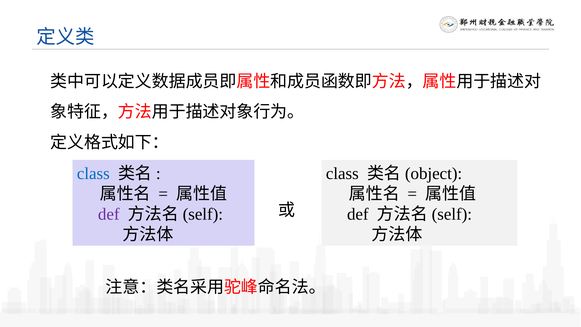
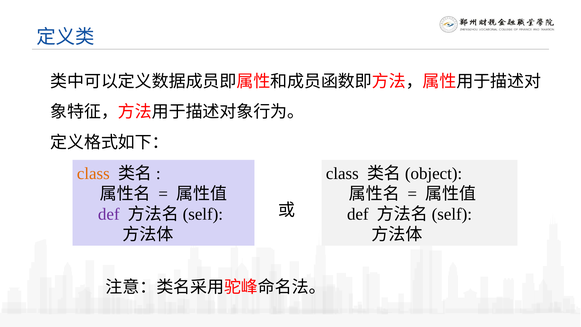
class colour: blue -> orange (93, 173)
